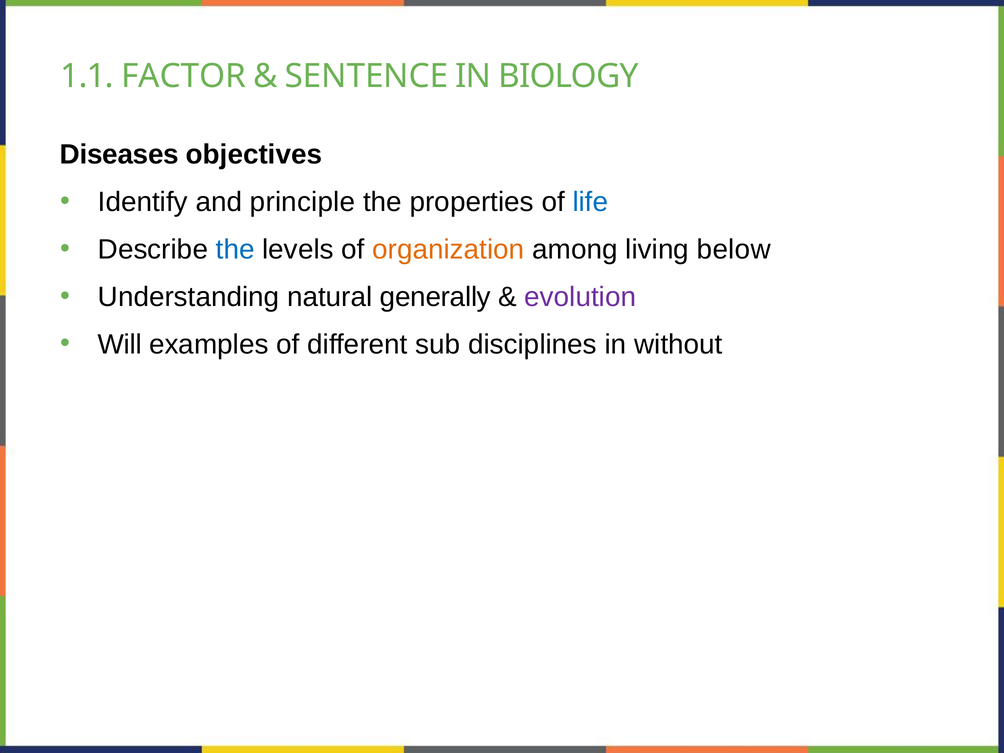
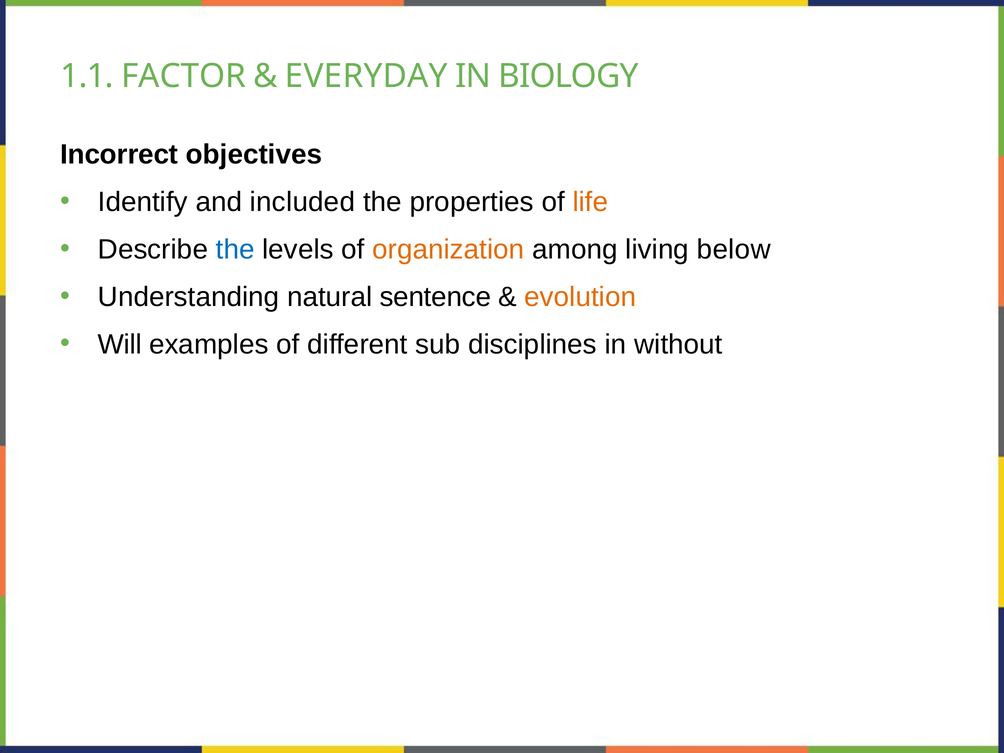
SENTENCE: SENTENCE -> EVERYDAY (366, 76)
Diseases: Diseases -> Incorrect (119, 155)
principle: principle -> included (303, 202)
life colour: blue -> orange (590, 202)
generally: generally -> sentence (435, 297)
evolution colour: purple -> orange (580, 297)
